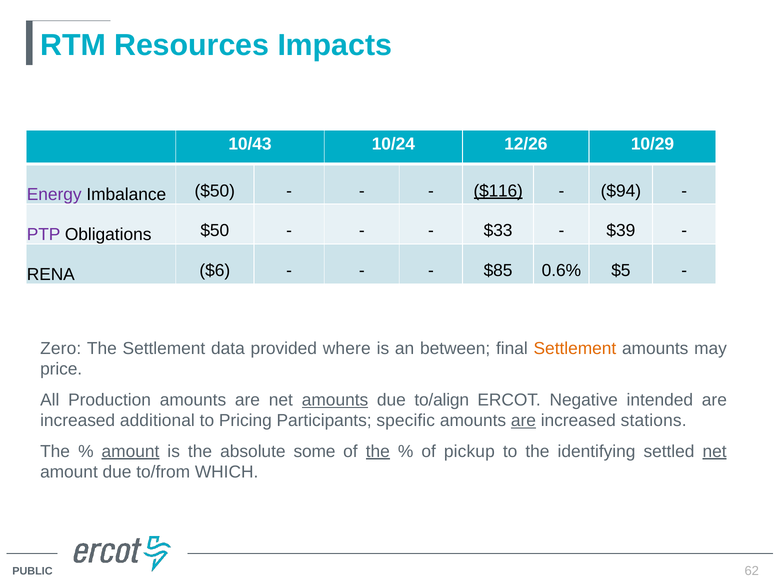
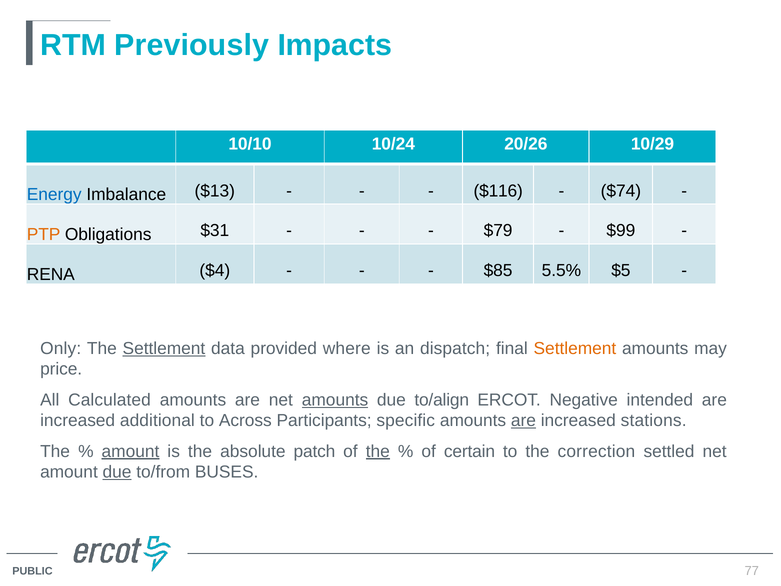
Resources: Resources -> Previously (192, 45)
10/43: 10/43 -> 10/10 (250, 144)
12/26: 12/26 -> 20/26 (526, 144)
Energy colour: purple -> blue (54, 195)
Imbalance $50: $50 -> $13 (215, 191)
$116 underline: present -> none (498, 191)
$94: $94 -> $74 (621, 191)
PTP colour: purple -> orange (44, 235)
Obligations $50: $50 -> $31 (215, 231)
$33: $33 -> $79 (498, 231)
$39: $39 -> $99 (621, 231)
$6: $6 -> $4 (215, 271)
0.6%: 0.6% -> 5.5% (561, 271)
Zero: Zero -> Only (61, 348)
Settlement underline: none -> present (164, 348)
between: between -> dispatch (455, 348)
Production: Production -> Calculated (109, 400)
Pricing: Pricing -> Across (245, 421)
some: some -> patch (314, 451)
pickup: pickup -> certain (469, 451)
identifying: identifying -> correction (596, 451)
net underline: present -> none (715, 451)
due underline: none -> present (117, 472)
WHICH: WHICH -> BUSES (227, 472)
62: 62 -> 77 (752, 571)
